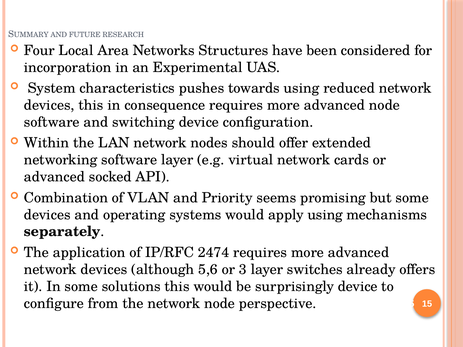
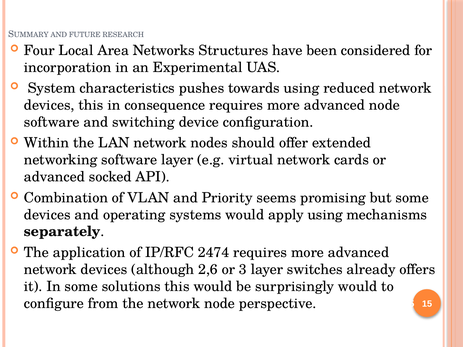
5,6: 5,6 -> 2,6 (208, 270)
surprisingly device: device -> would (358, 287)
